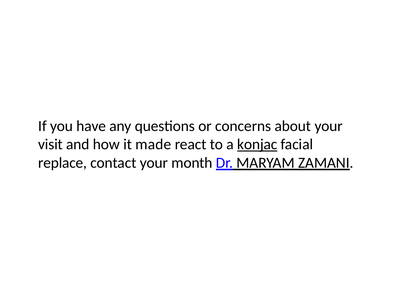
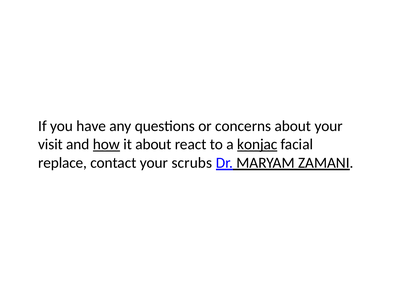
how underline: none -> present (106, 144)
it made: made -> about (153, 144)
month: month -> scrubs (192, 163)
